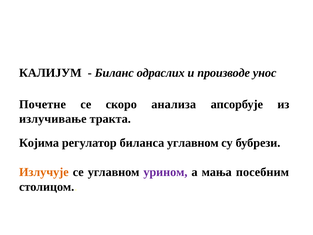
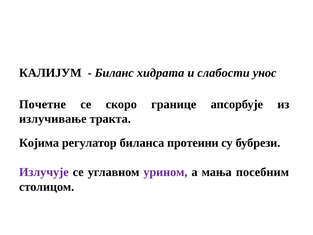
одраслих: одраслих -> хидрата (161, 73)
производе: производе -> слабости (224, 73)
анализа: анализа -> границе (174, 104)
биланса углавном: углавном -> протеини (193, 143)
Излучује colour: orange -> purple (44, 172)
